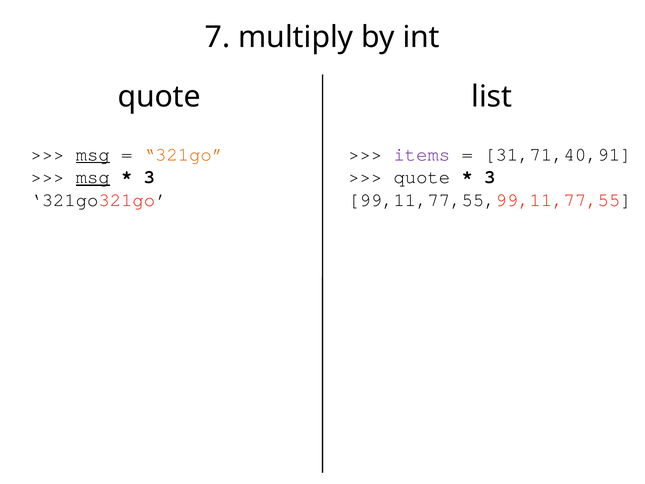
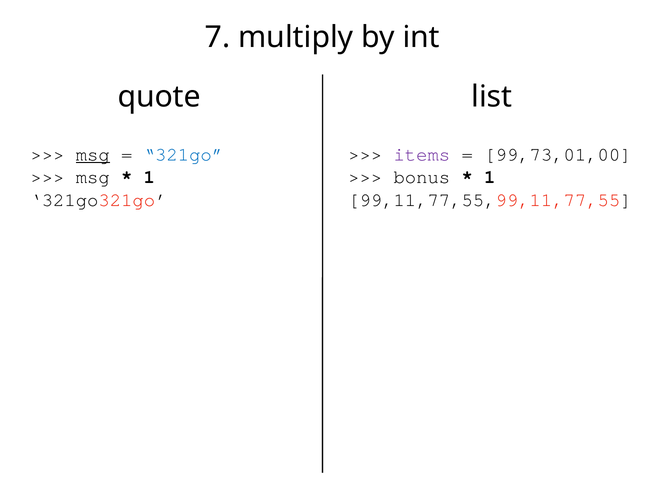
321go colour: orange -> blue (183, 154)
31,71,40,91: 31,71,40,91 -> 99,73,01,00 (558, 154)
msg underline: present -> none (93, 177)
3: 3 -> 1 (149, 177)
quote: quote -> bonus (422, 177)
3: 3 -> 1 (490, 177)
